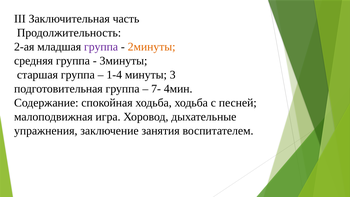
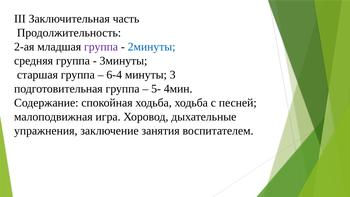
2минуты colour: orange -> blue (152, 47)
1-4: 1-4 -> 6-4 (114, 75)
7-: 7- -> 5- (156, 89)
